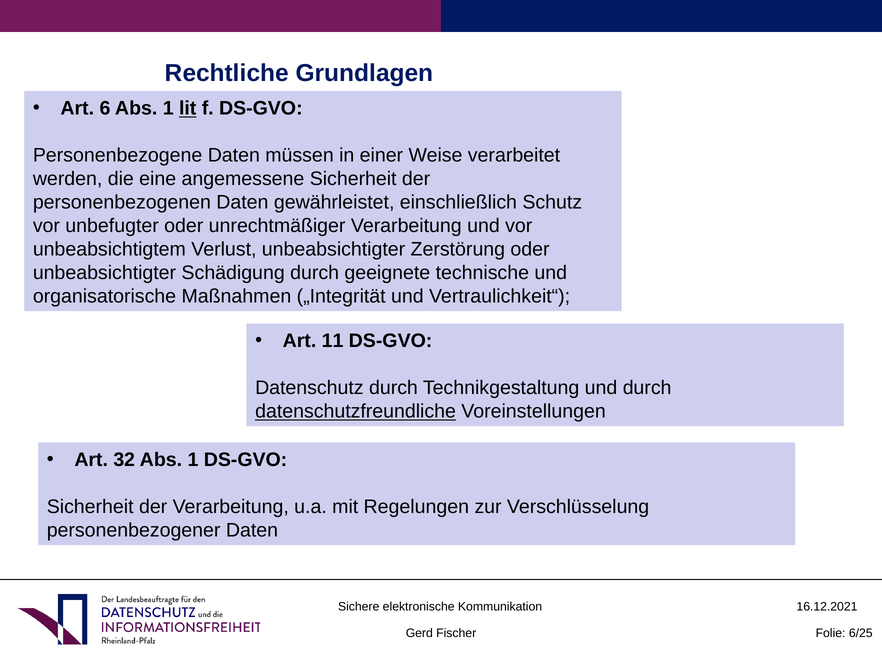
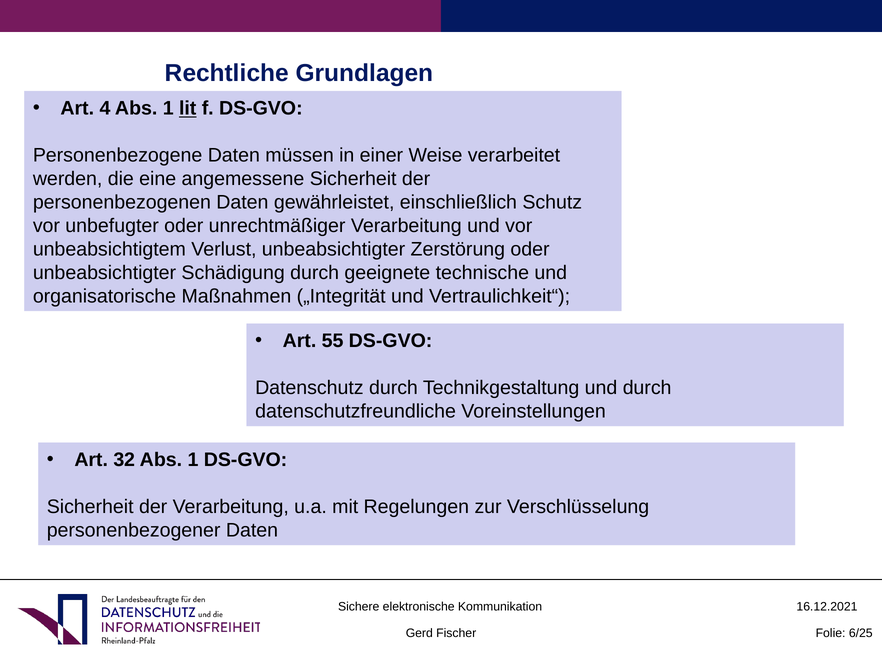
6: 6 -> 4 (105, 109)
11: 11 -> 55 (333, 341)
datenschutzfreundliche underline: present -> none (356, 412)
